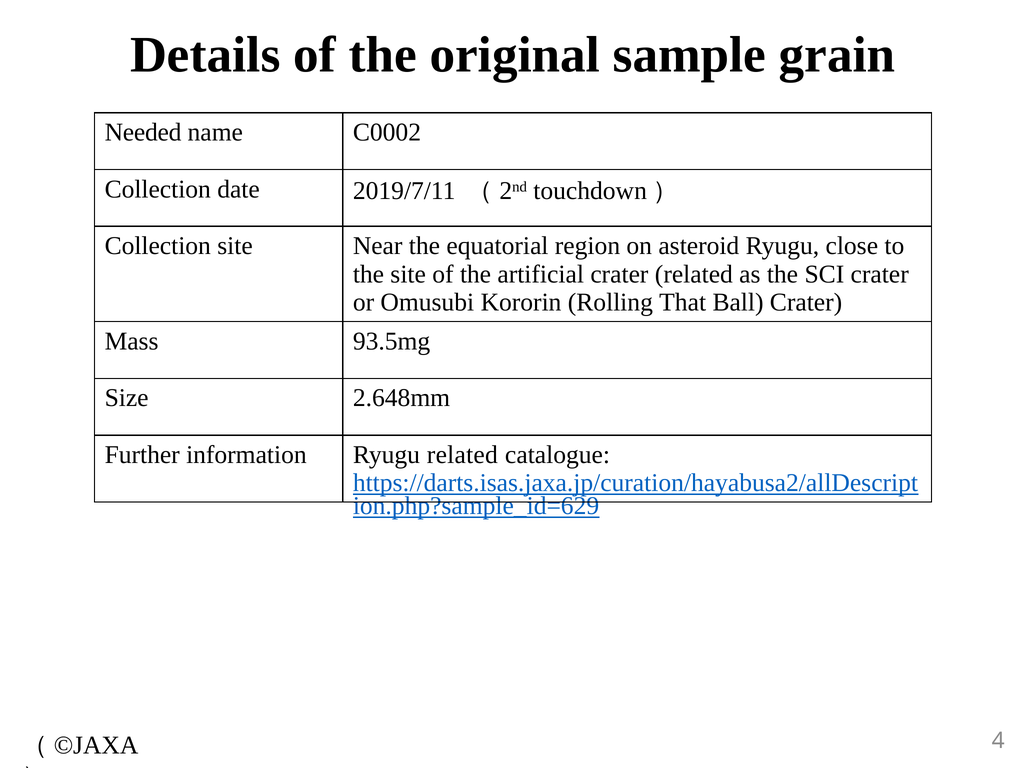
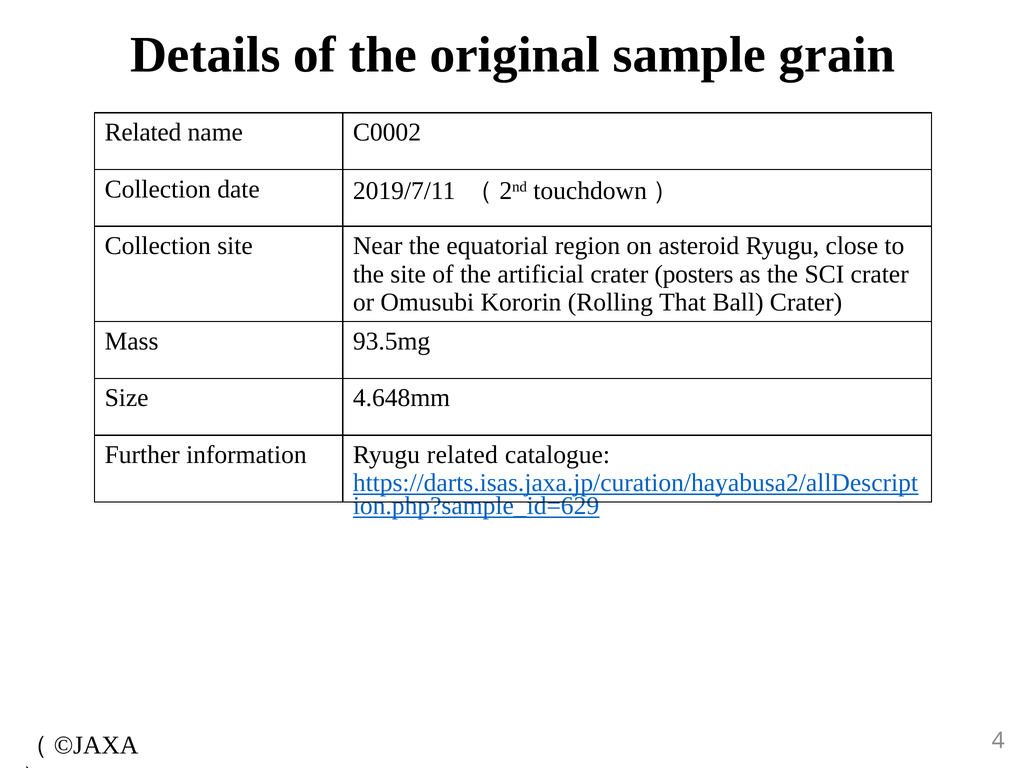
Needed: Needed -> Related (143, 132)
crater related: related -> posters (694, 274)
2.648mm: 2.648mm -> 4.648mm (402, 398)
